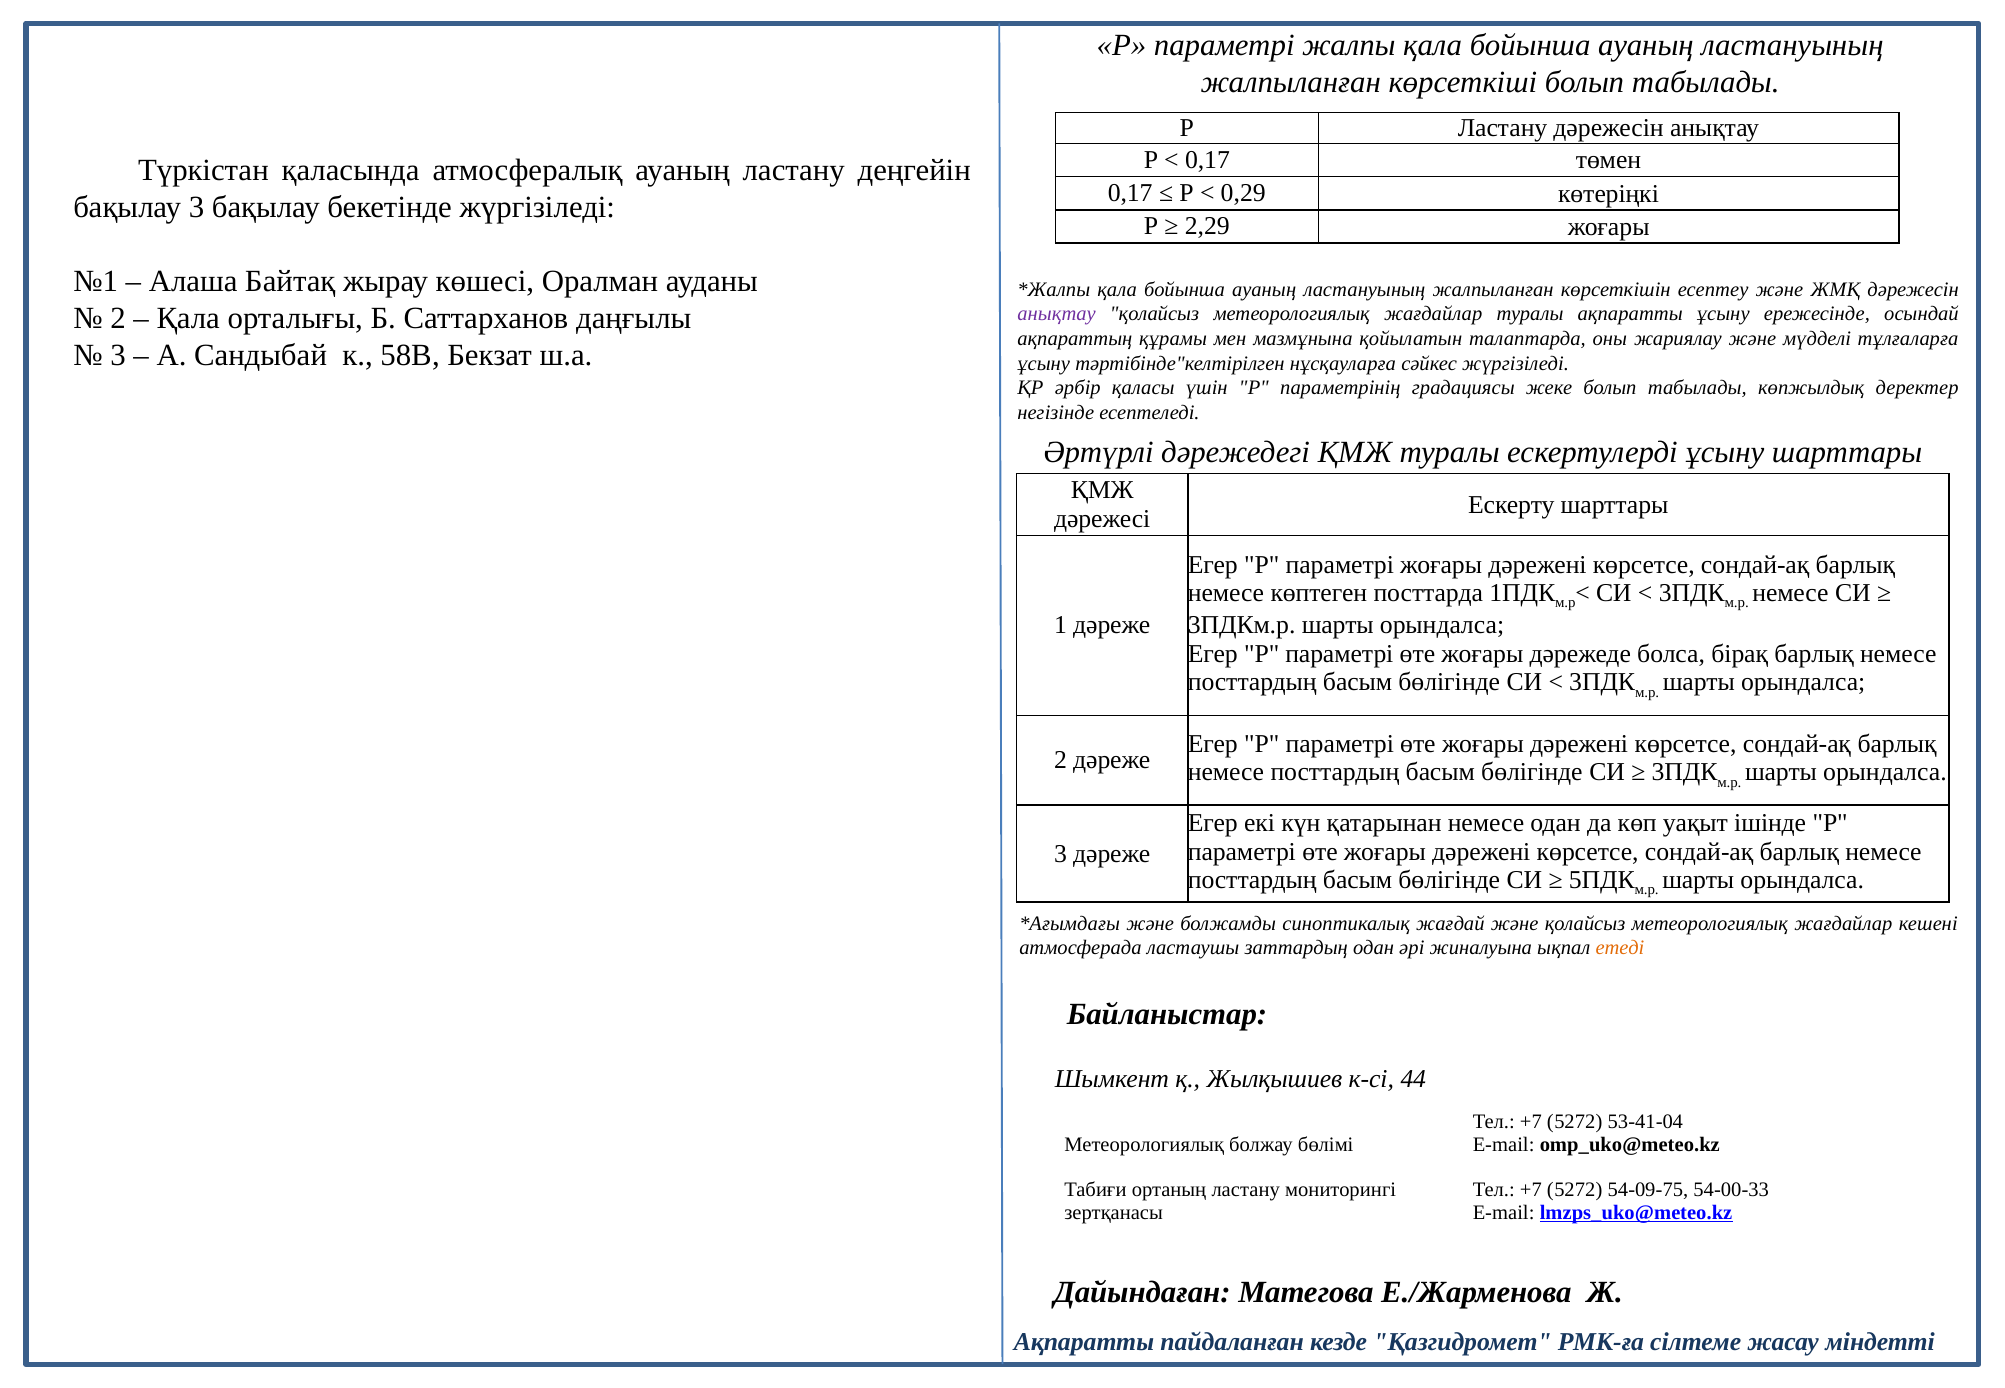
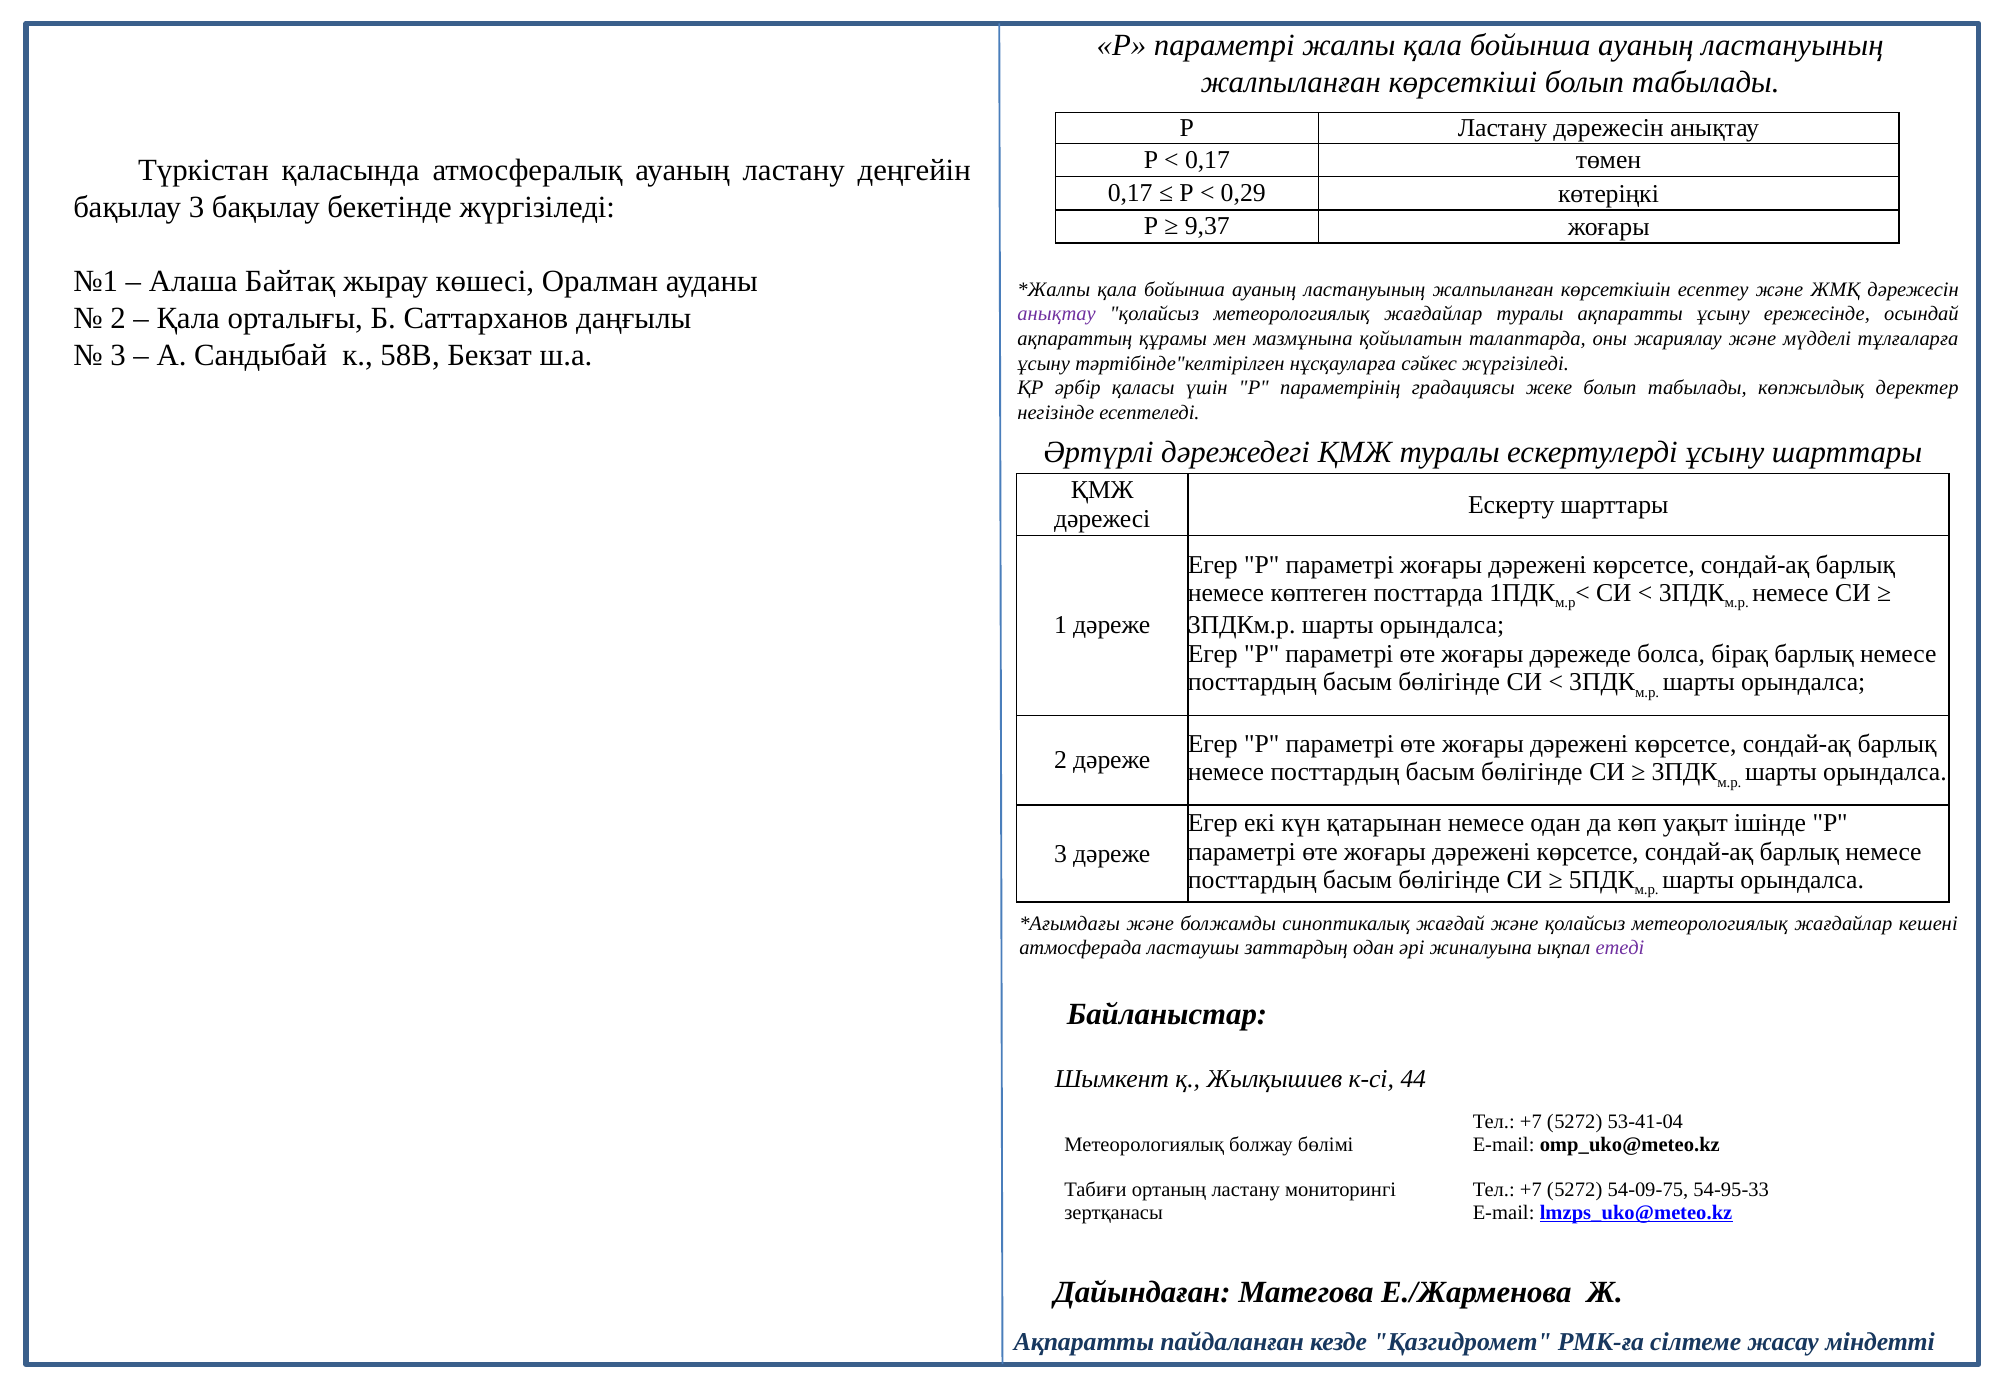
2,29: 2,29 -> 9,37 (1207, 226)
етеді colour: orange -> purple (1620, 948)
54-00-33: 54-00-33 -> 54-95-33 (1731, 1190)
